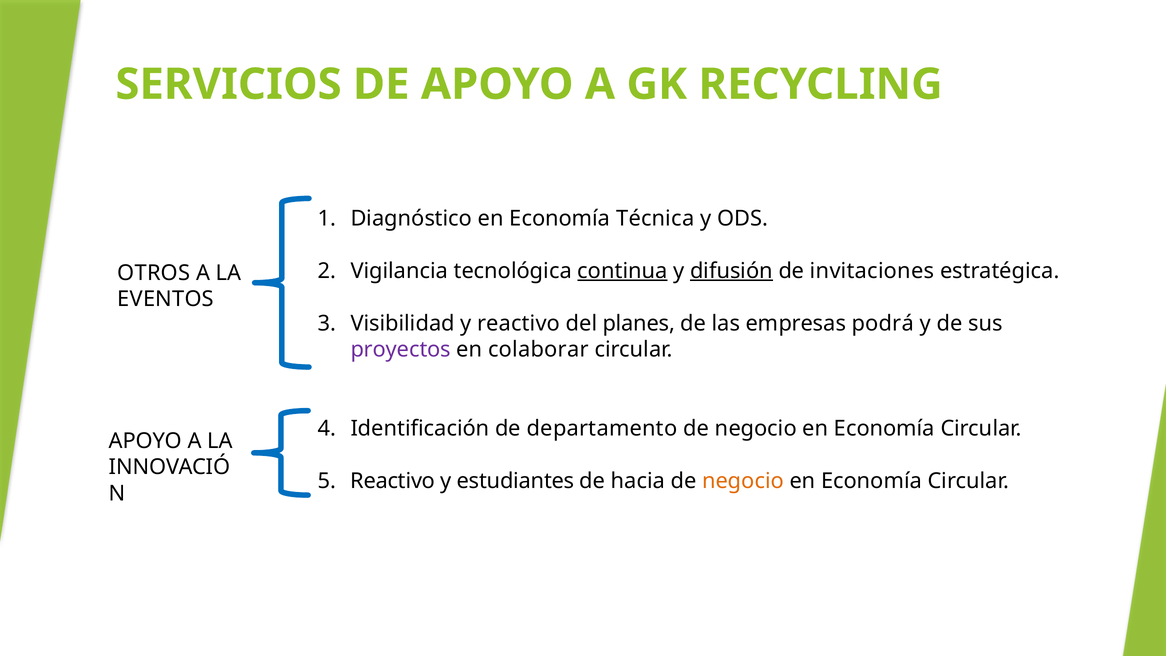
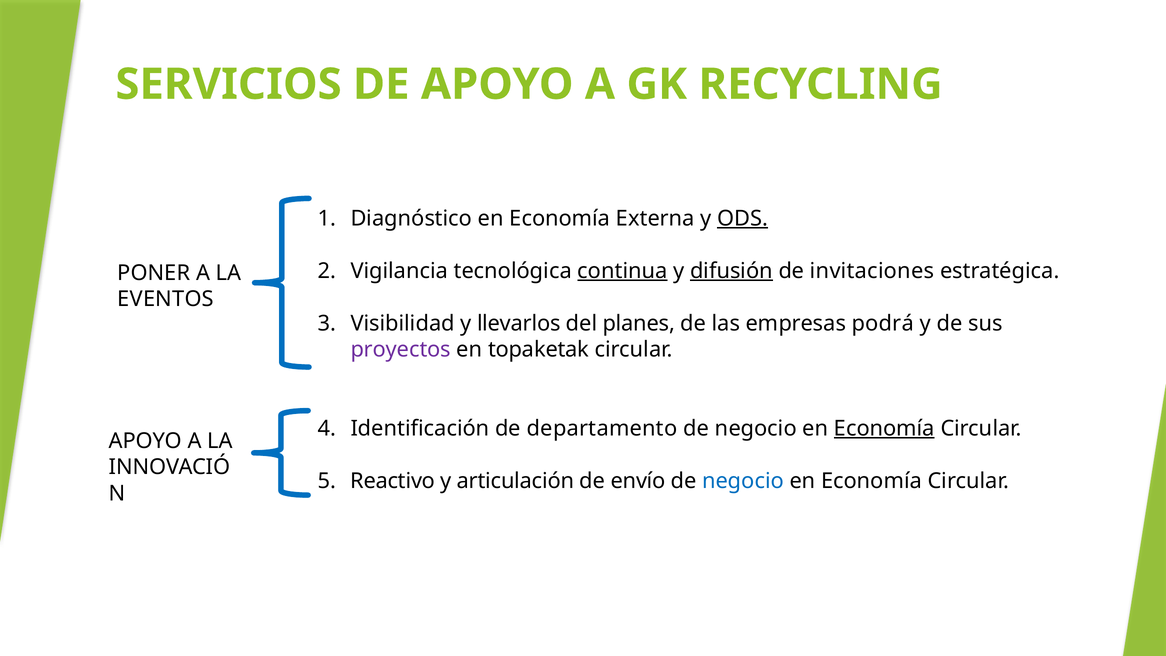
Técnica: Técnica -> Externa (655, 218)
ODS underline: none -> present (743, 218)
OTROS: OTROS -> PONER (154, 273)
y reactivo: reactivo -> llevarlos (519, 323)
colaborar: colaborar -> topaketak (539, 350)
Economía underline: none -> present (884, 428)
estudiantes: estudiantes -> articulación (516, 481)
hacia: hacia -> envío (638, 481)
negocio colour: orange -> blue (743, 481)
